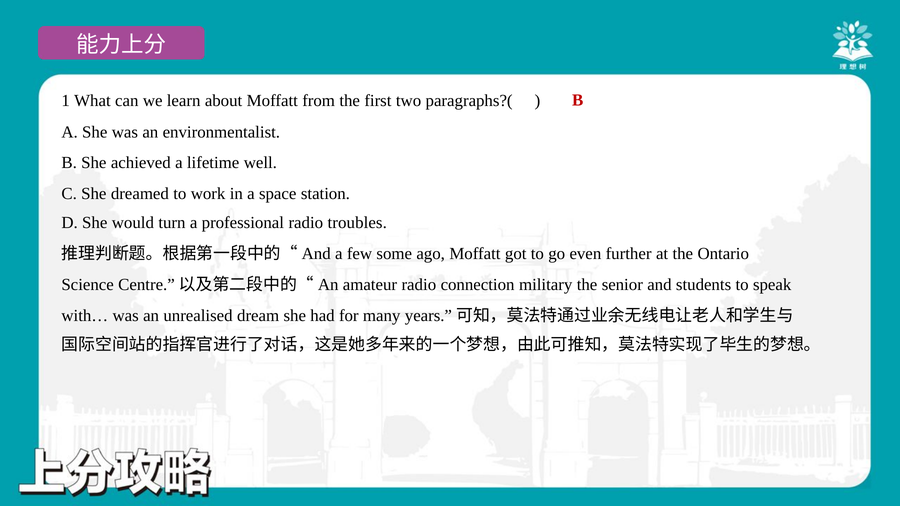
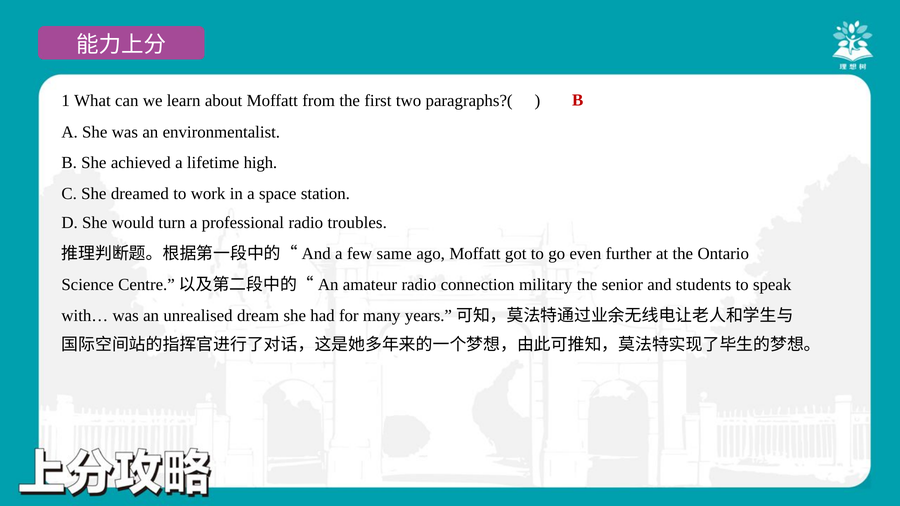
well: well -> high (260, 163)
some: some -> same (394, 254)
